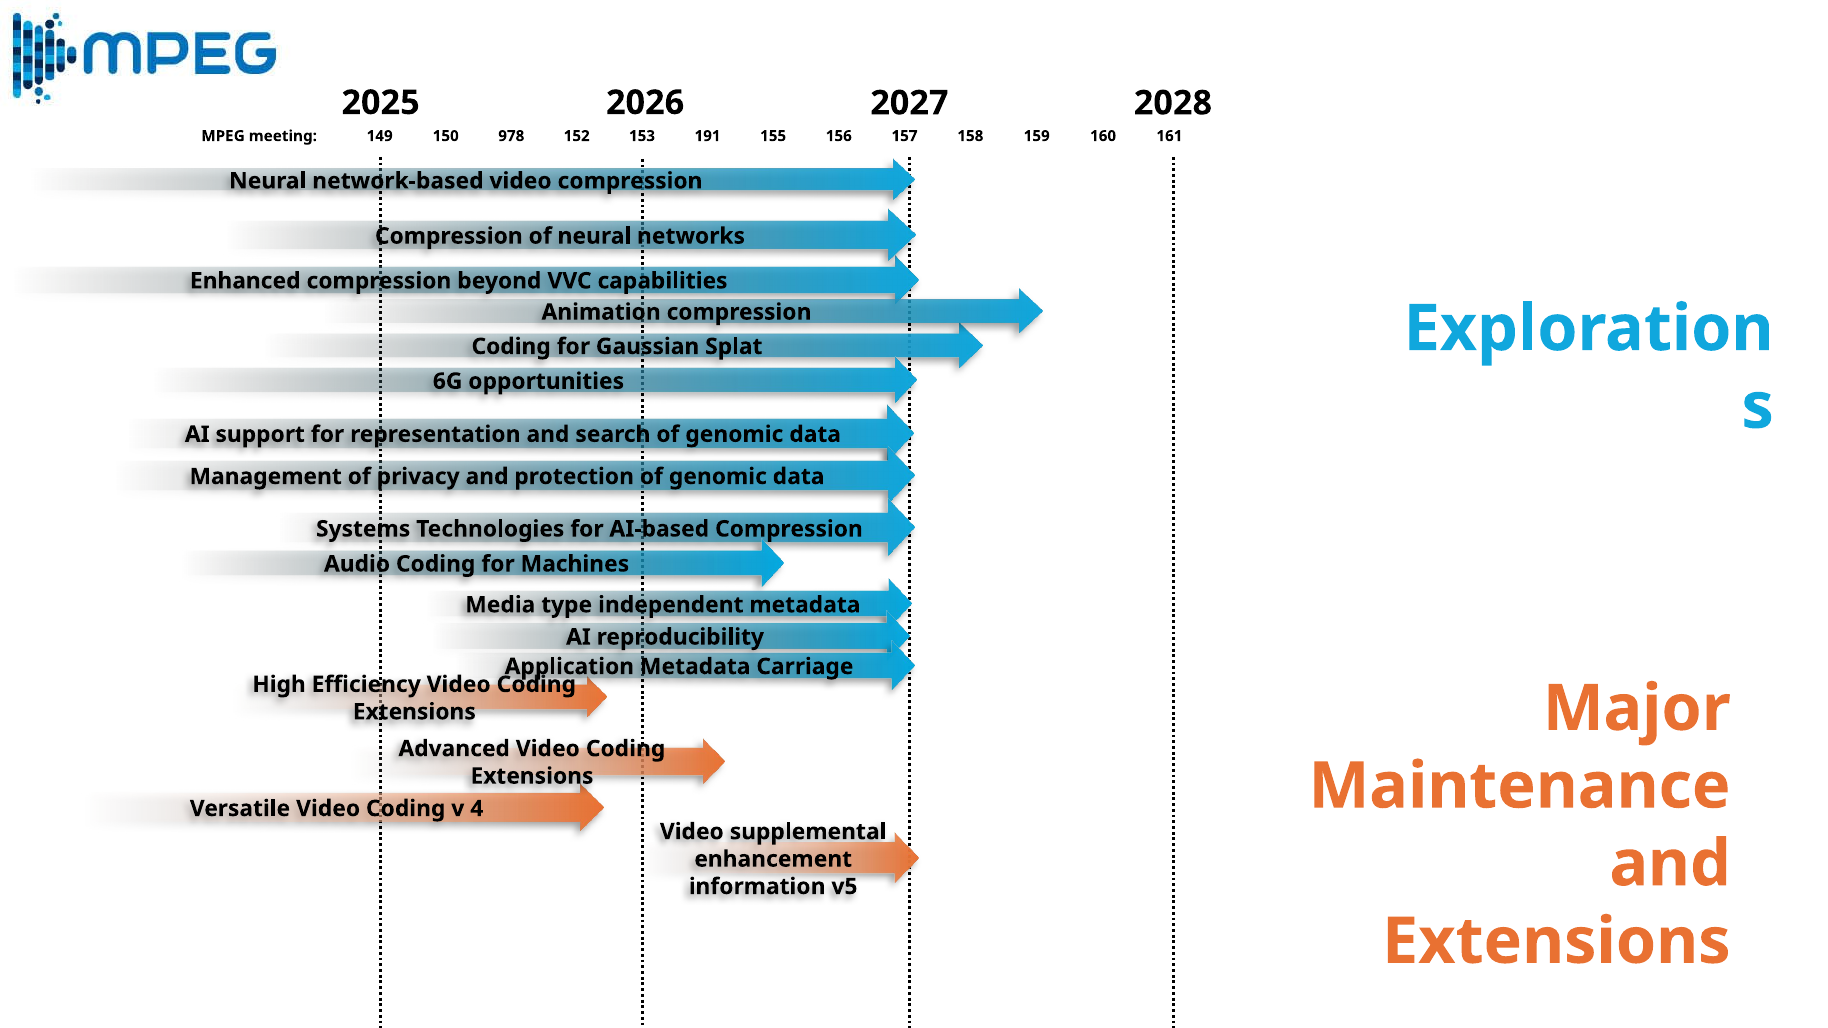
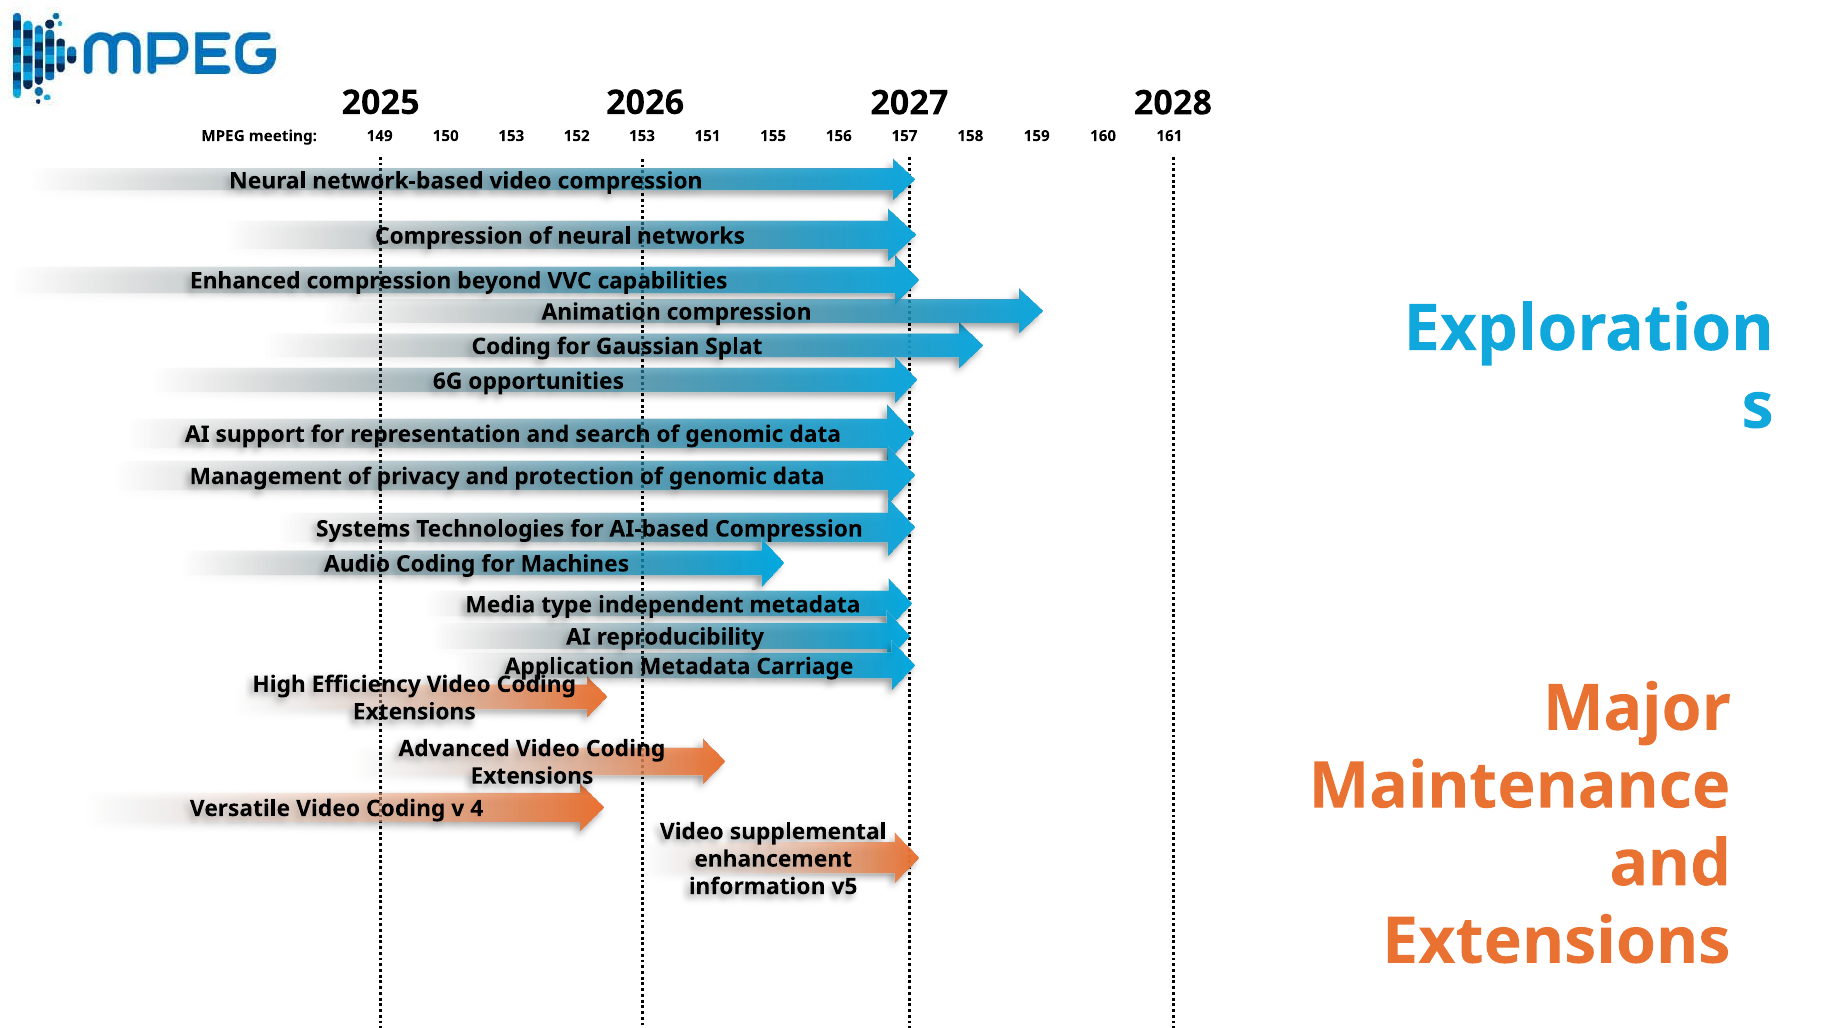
150 978: 978 -> 153 (511, 136)
191: 191 -> 151 (708, 136)
